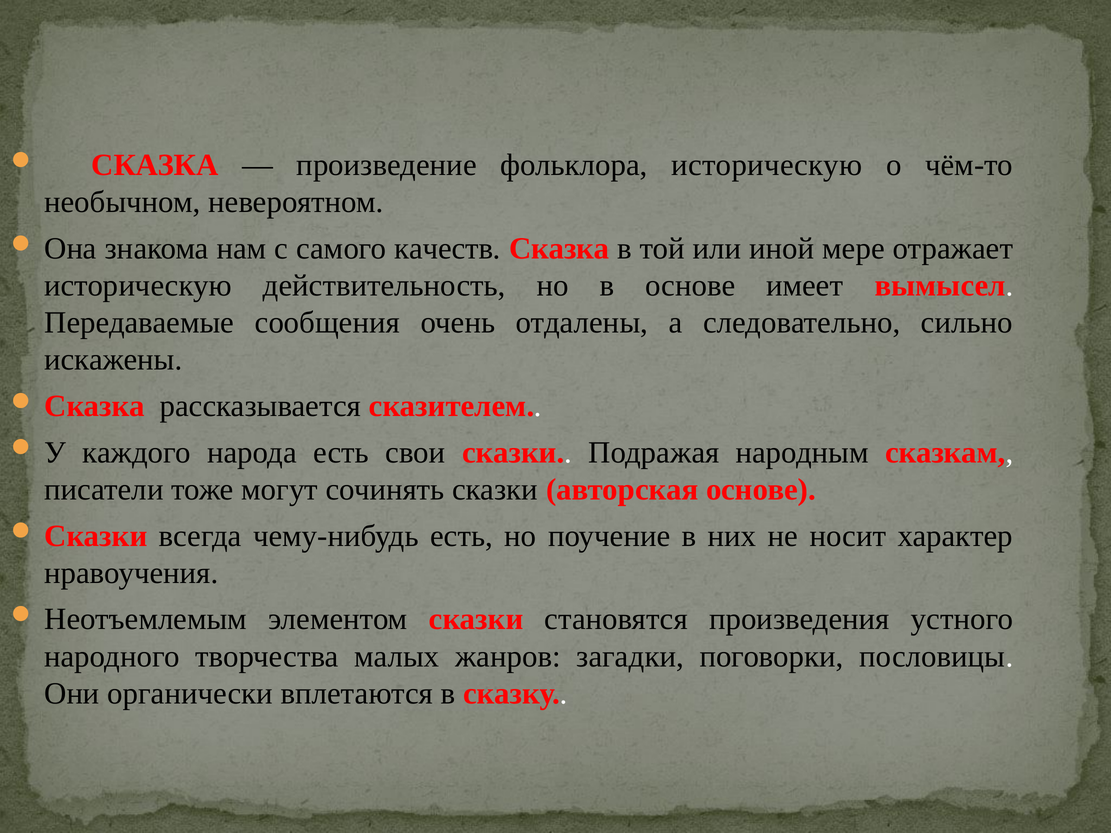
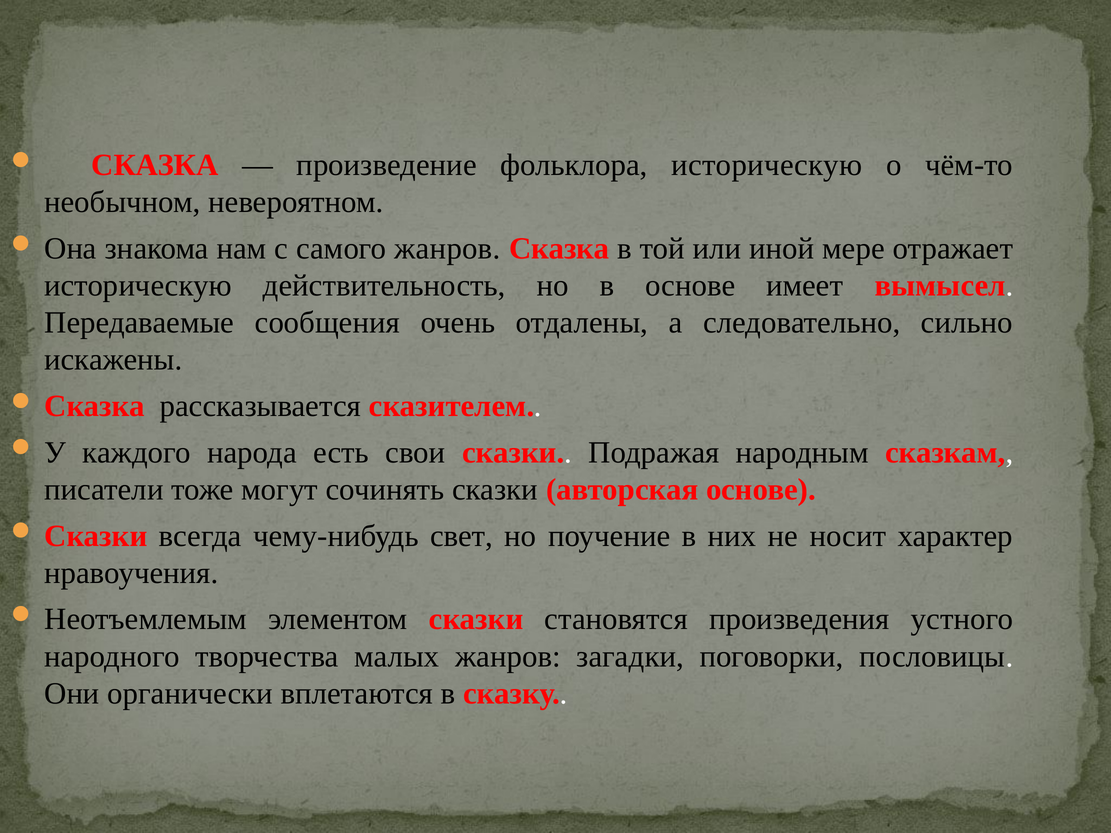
самого качеств: качеств -> жанров (447, 249)
чему-нибудь есть: есть -> свет (462, 536)
